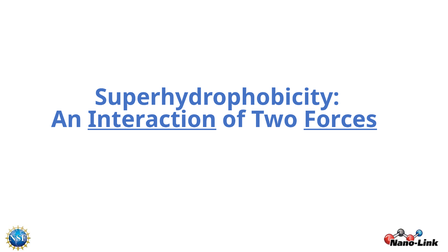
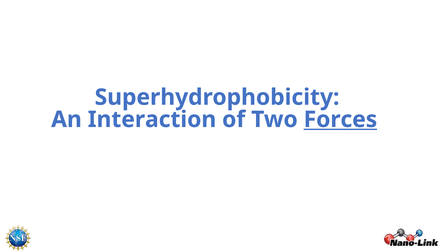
Interaction underline: present -> none (152, 120)
